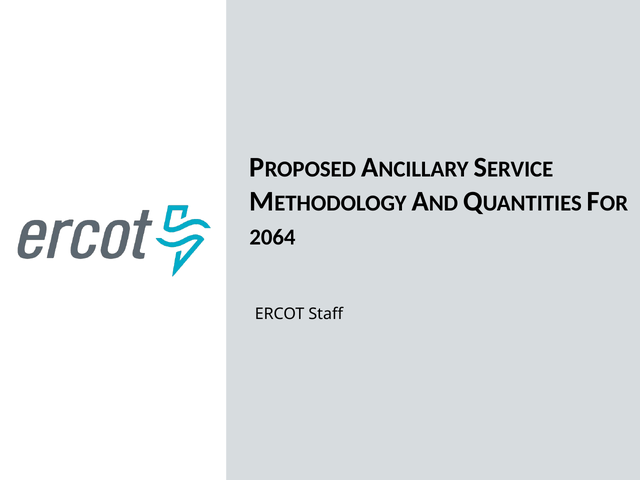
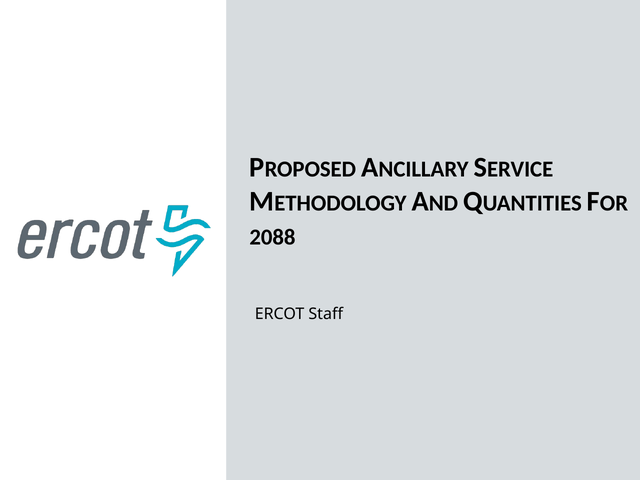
2064: 2064 -> 2088 (272, 237)
